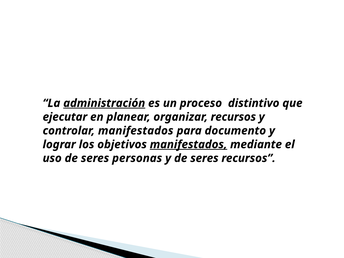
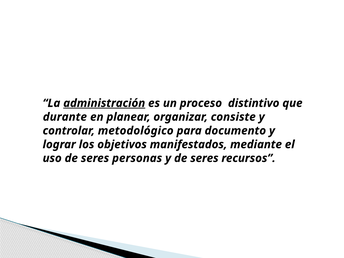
ejecutar: ejecutar -> durante (65, 117)
organizar recursos: recursos -> consiste (233, 117)
controlar manifestados: manifestados -> metodológico (136, 131)
manifestados underline: present -> none (188, 144)
